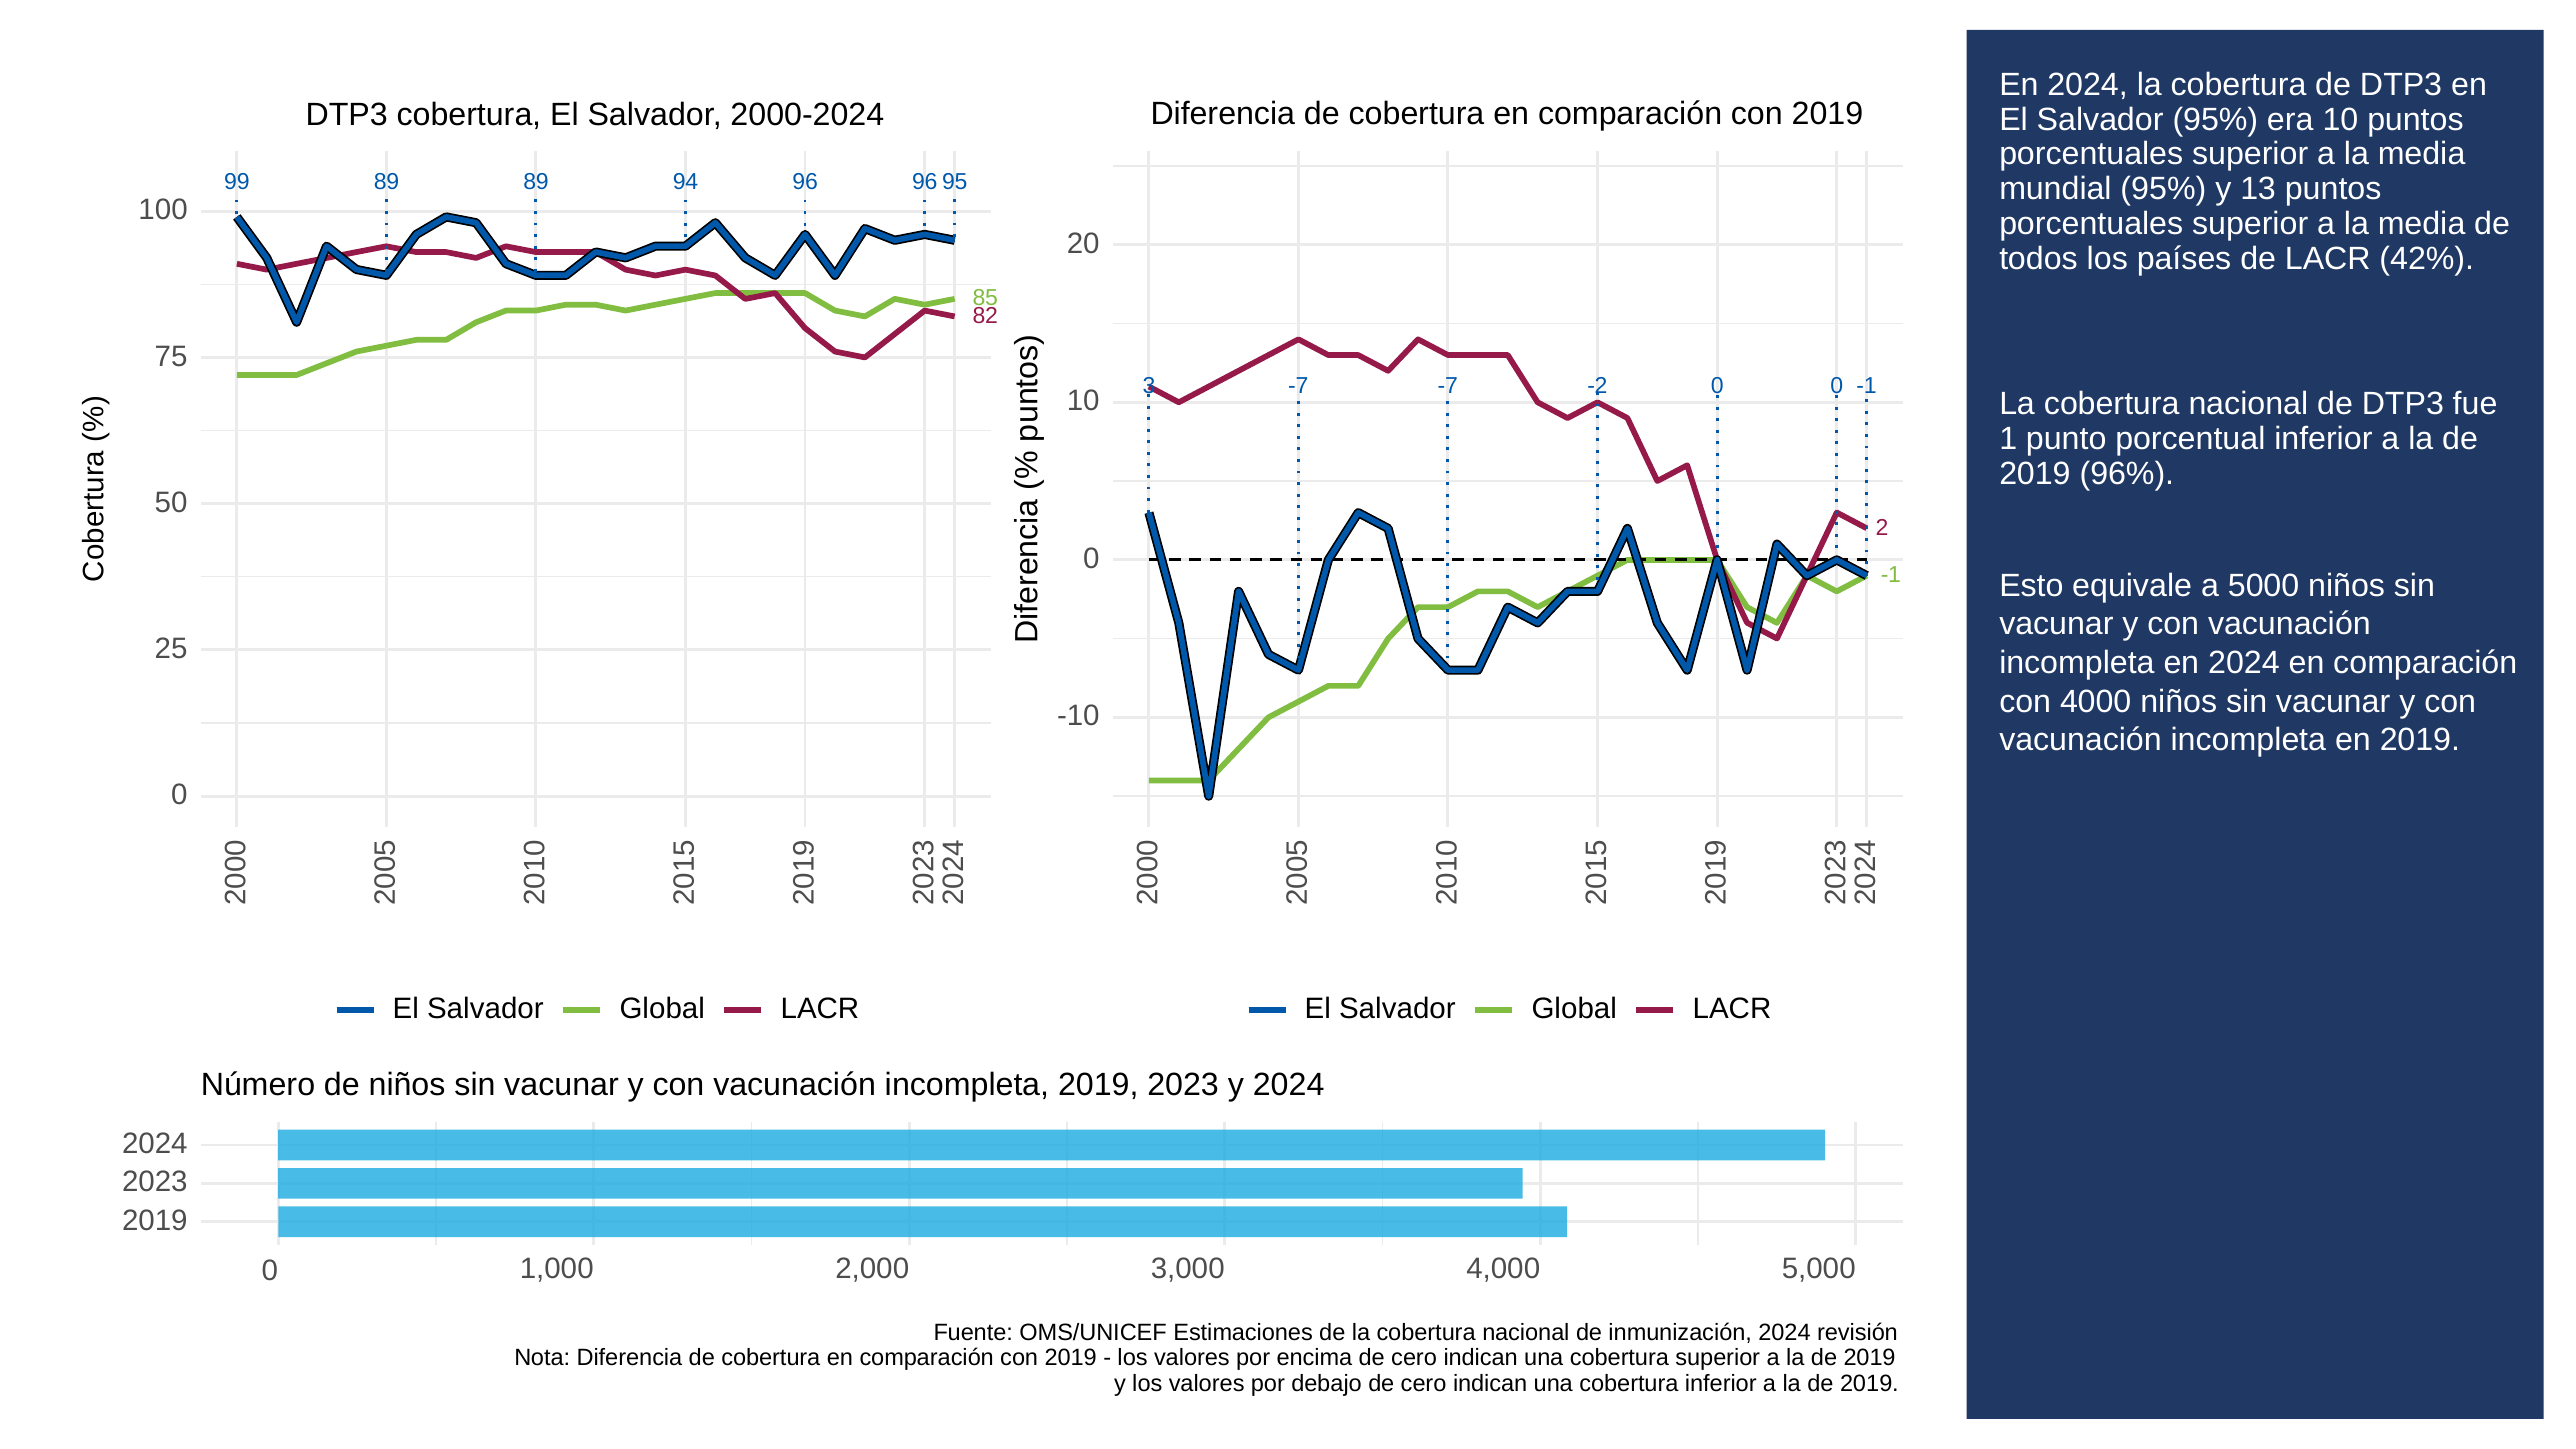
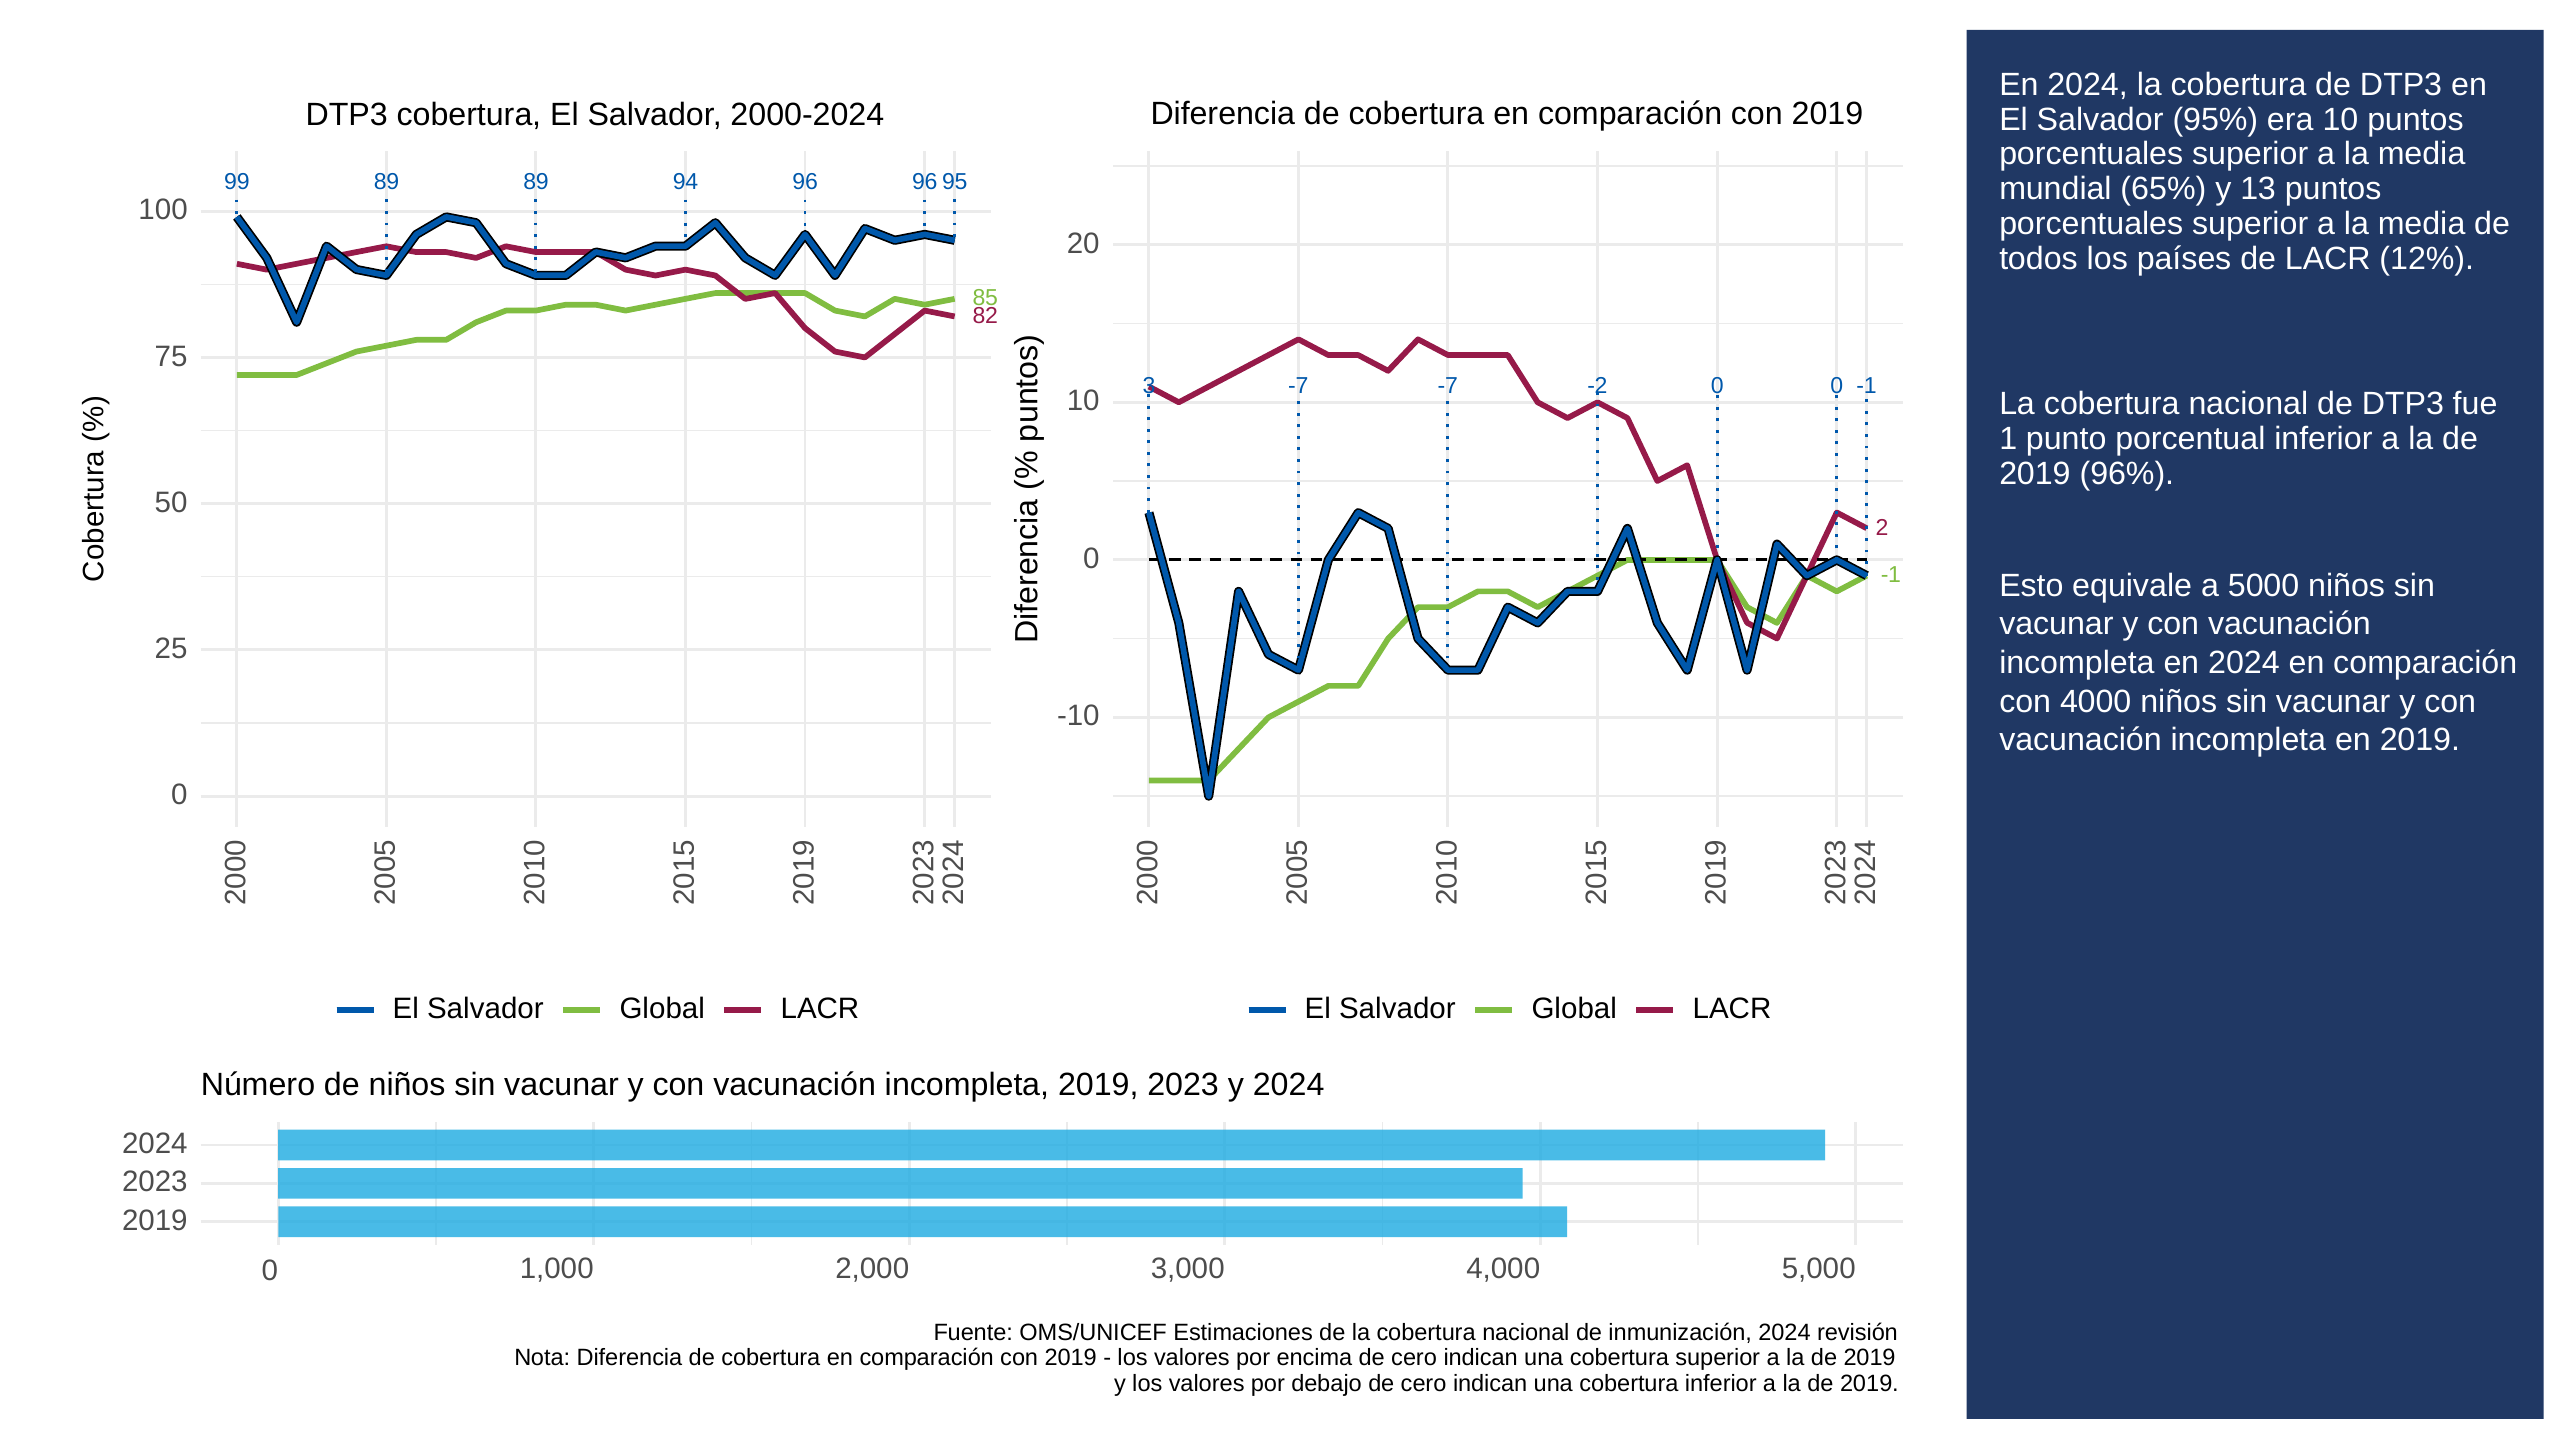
mundial 95%: 95% -> 65% (2163, 189)
42%: 42% -> 12% (2427, 258)
